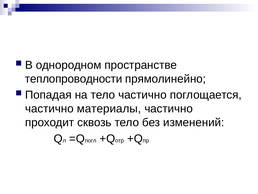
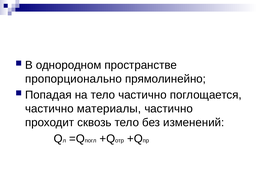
теплопроводности: теплопроводности -> пропорционально (74, 79)
